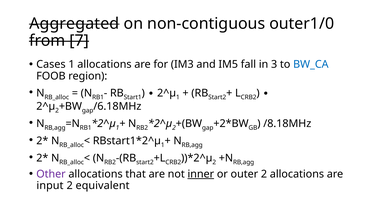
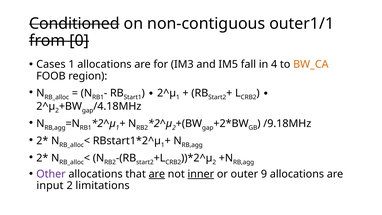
Aggregated: Aggregated -> Conditioned (74, 23)
outer1/0: outer1/0 -> outer1/1 (302, 23)
7: 7 -> 0 (79, 41)
3: 3 -> 4 (274, 64)
BW_CA colour: blue -> orange (311, 64)
/6.18MHz: /6.18MHz -> /4.18MHz (117, 106)
/8.18MHz: /8.18MHz -> /9.18MHz (287, 123)
are underline: none -> present (157, 174)
outer 2: 2 -> 9 (264, 174)
equivalent: equivalent -> limitations (103, 186)
